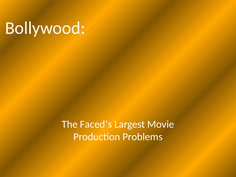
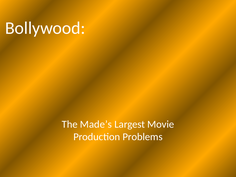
Faced’s: Faced’s -> Made’s (96, 124)
